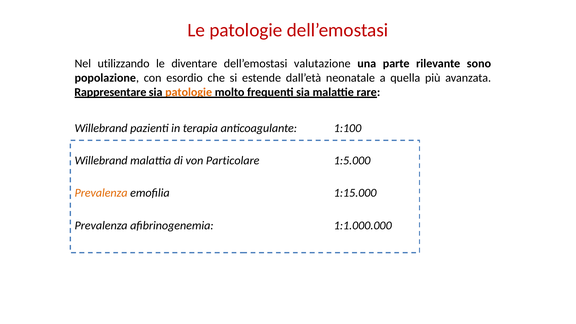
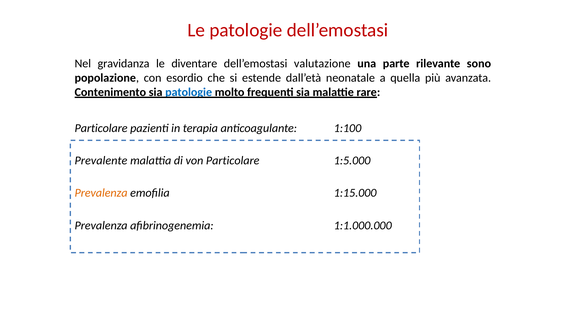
utilizzando: utilizzando -> gravidanza (124, 63)
Rappresentare: Rappresentare -> Contenimento (110, 92)
patologie colour: orange -> blue (189, 92)
Willebrand: Willebrand -> Particolare (101, 128)
Willebrand: Willebrand -> Prevalente (101, 161)
